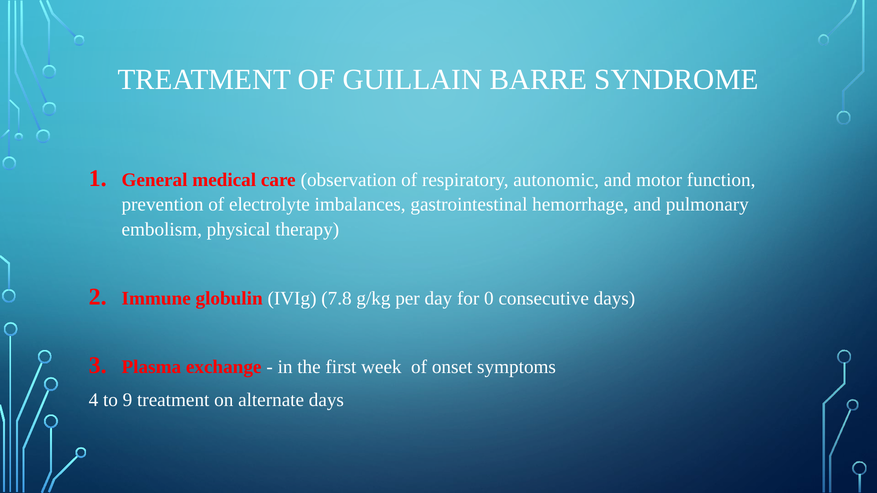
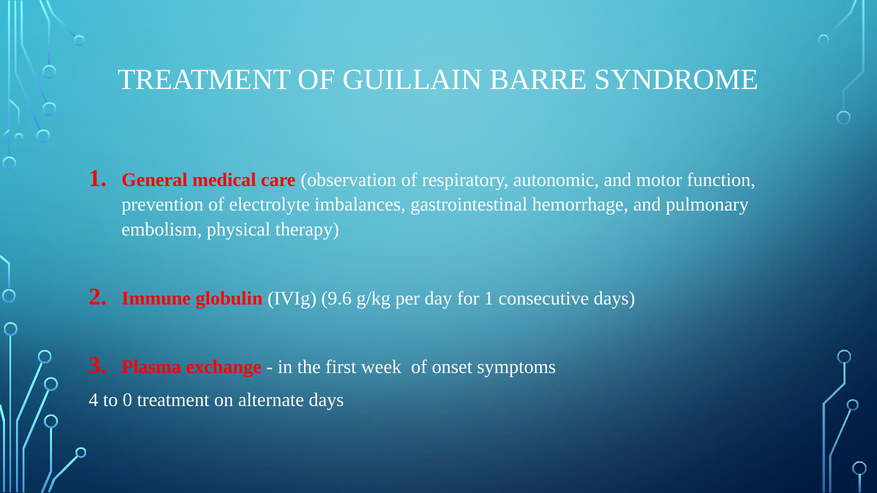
7.8: 7.8 -> 9.6 (336, 298)
for 0: 0 -> 1 (489, 298)
9: 9 -> 0 (128, 400)
